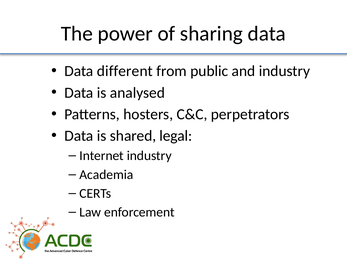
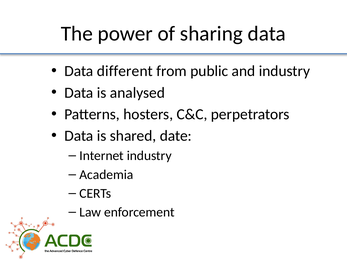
legal: legal -> date (176, 136)
